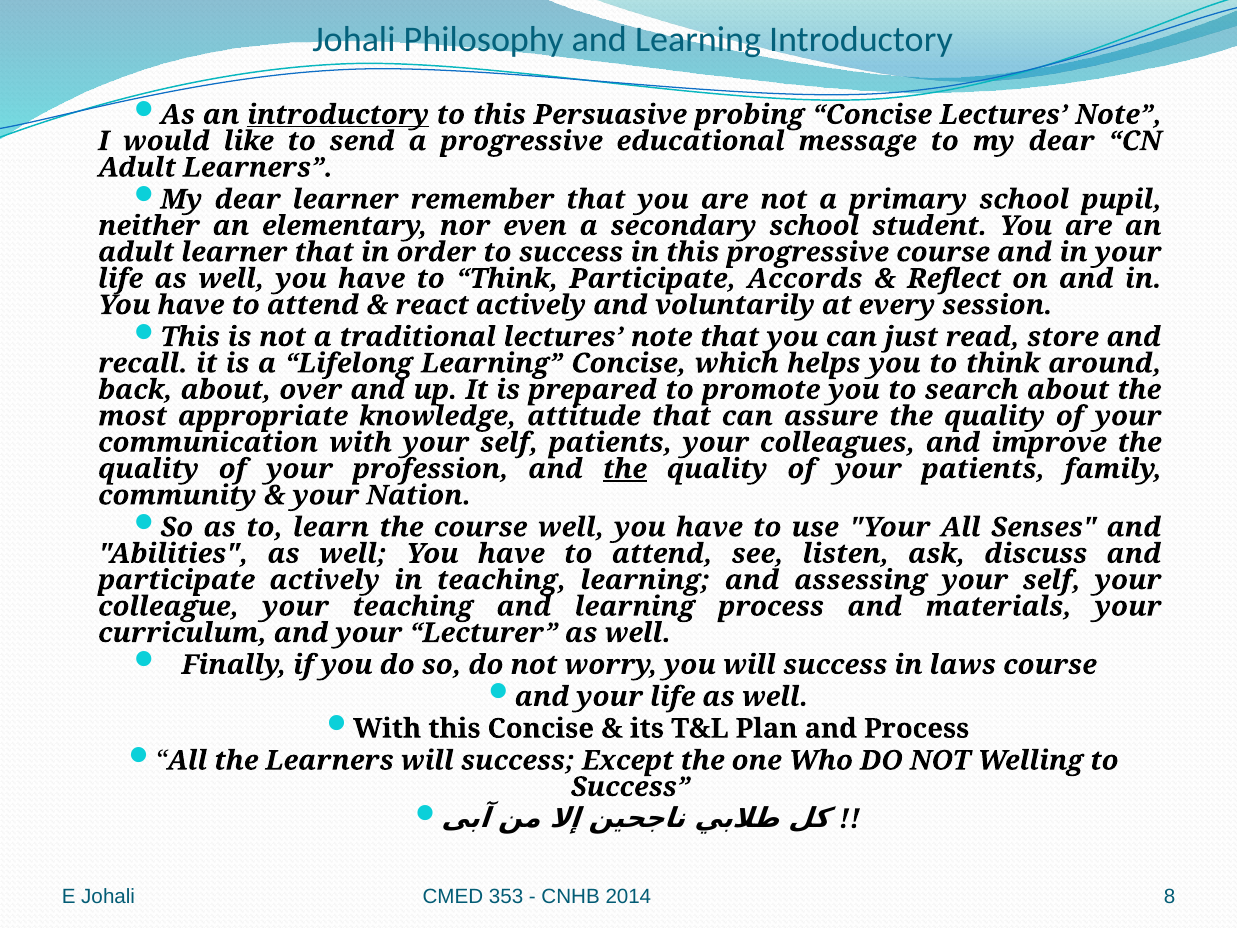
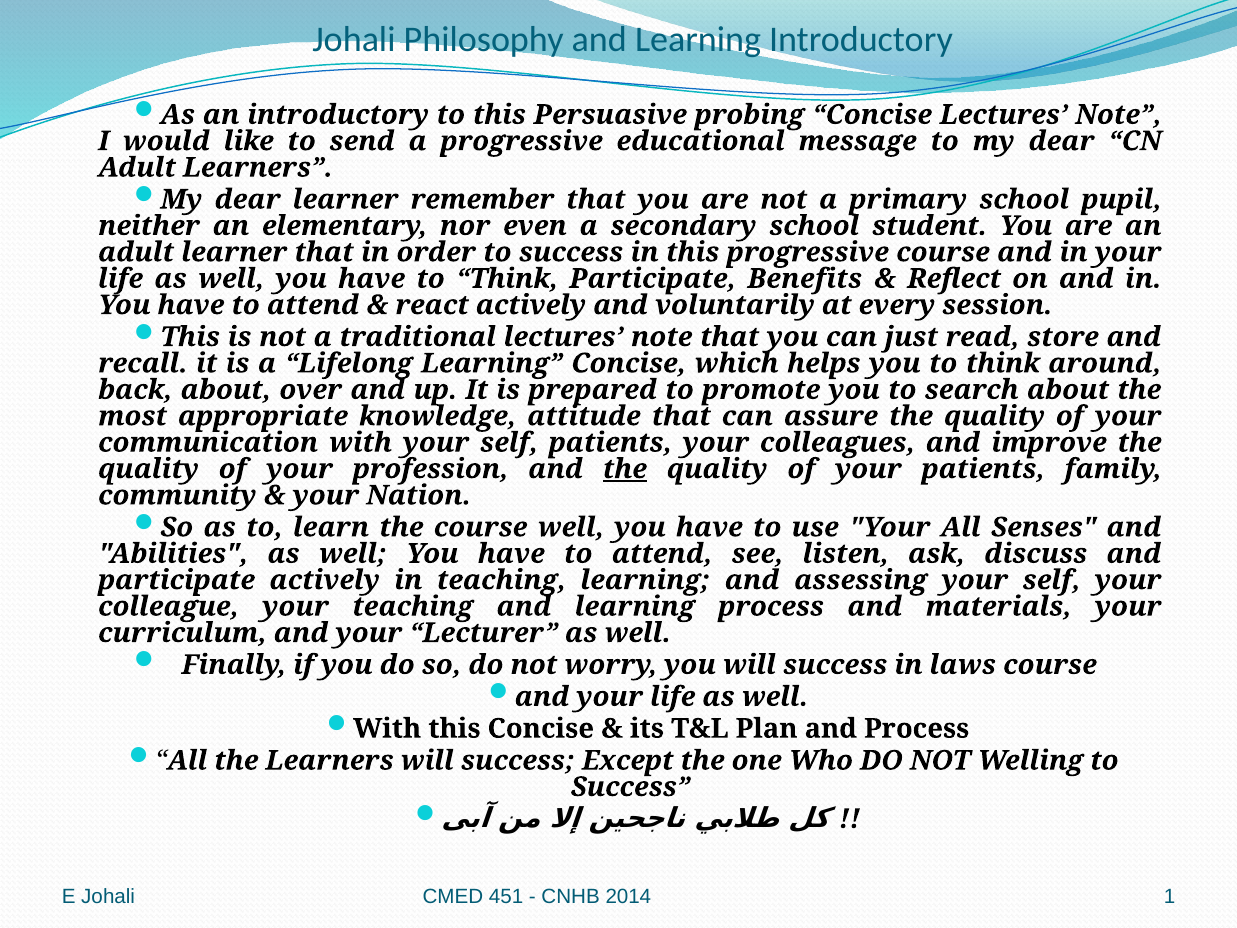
introductory underline: present -> none (338, 115)
Accords: Accords -> Benefits (805, 279)
353: 353 -> 451 (506, 896)
8: 8 -> 1 (1170, 896)
